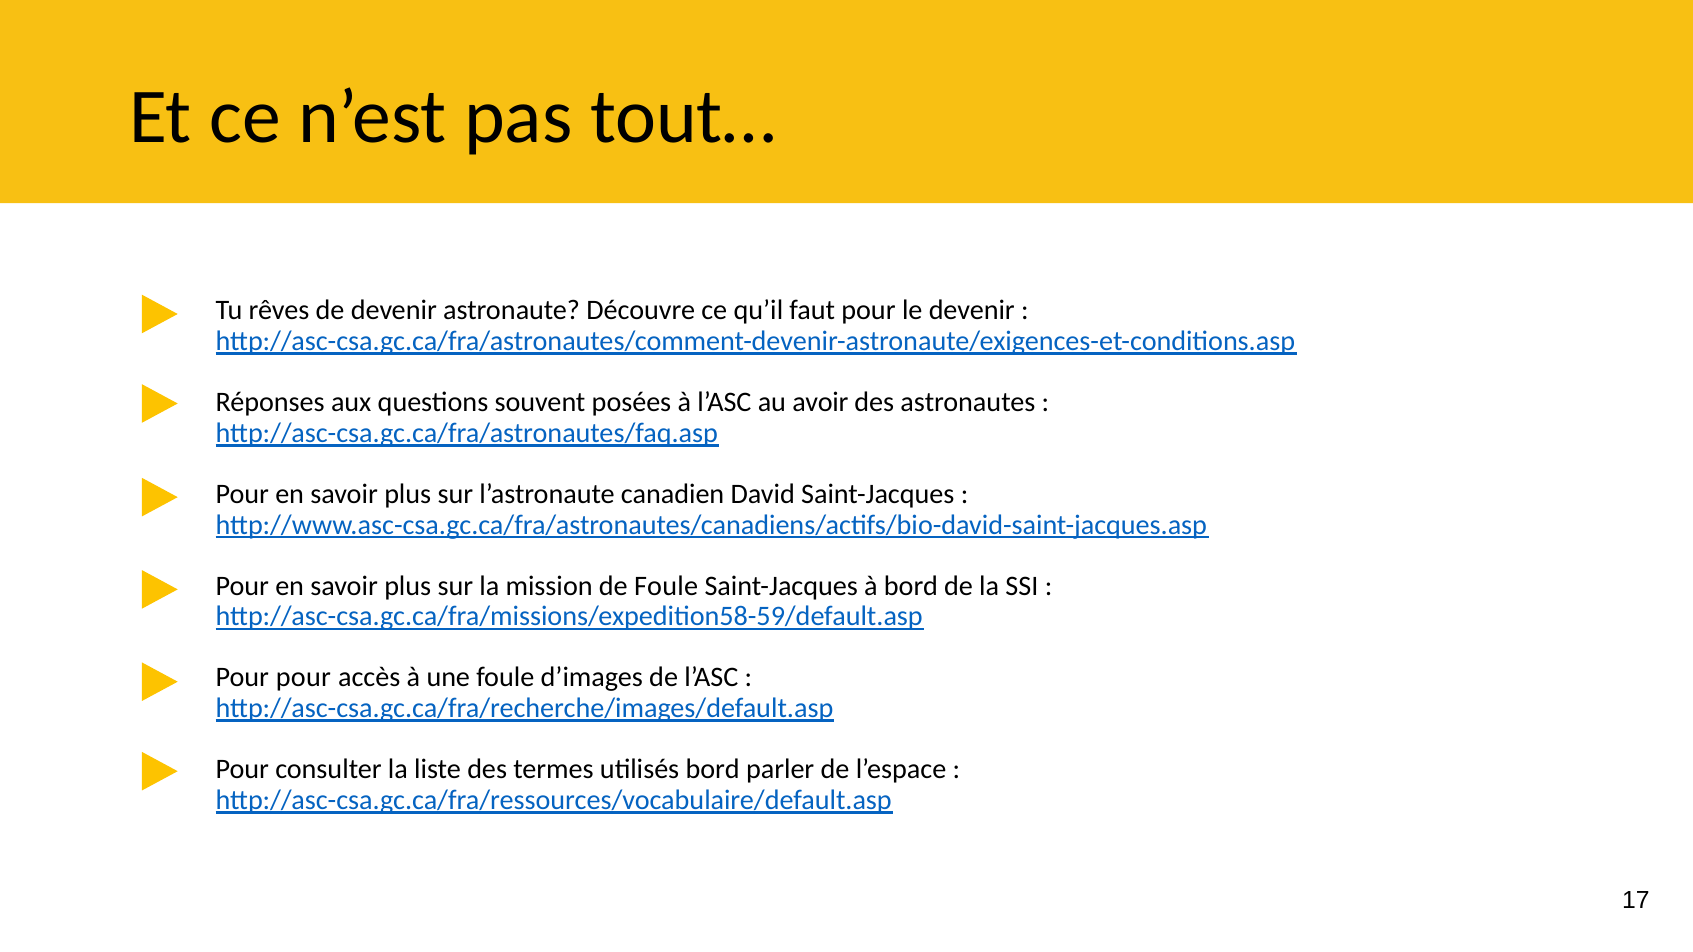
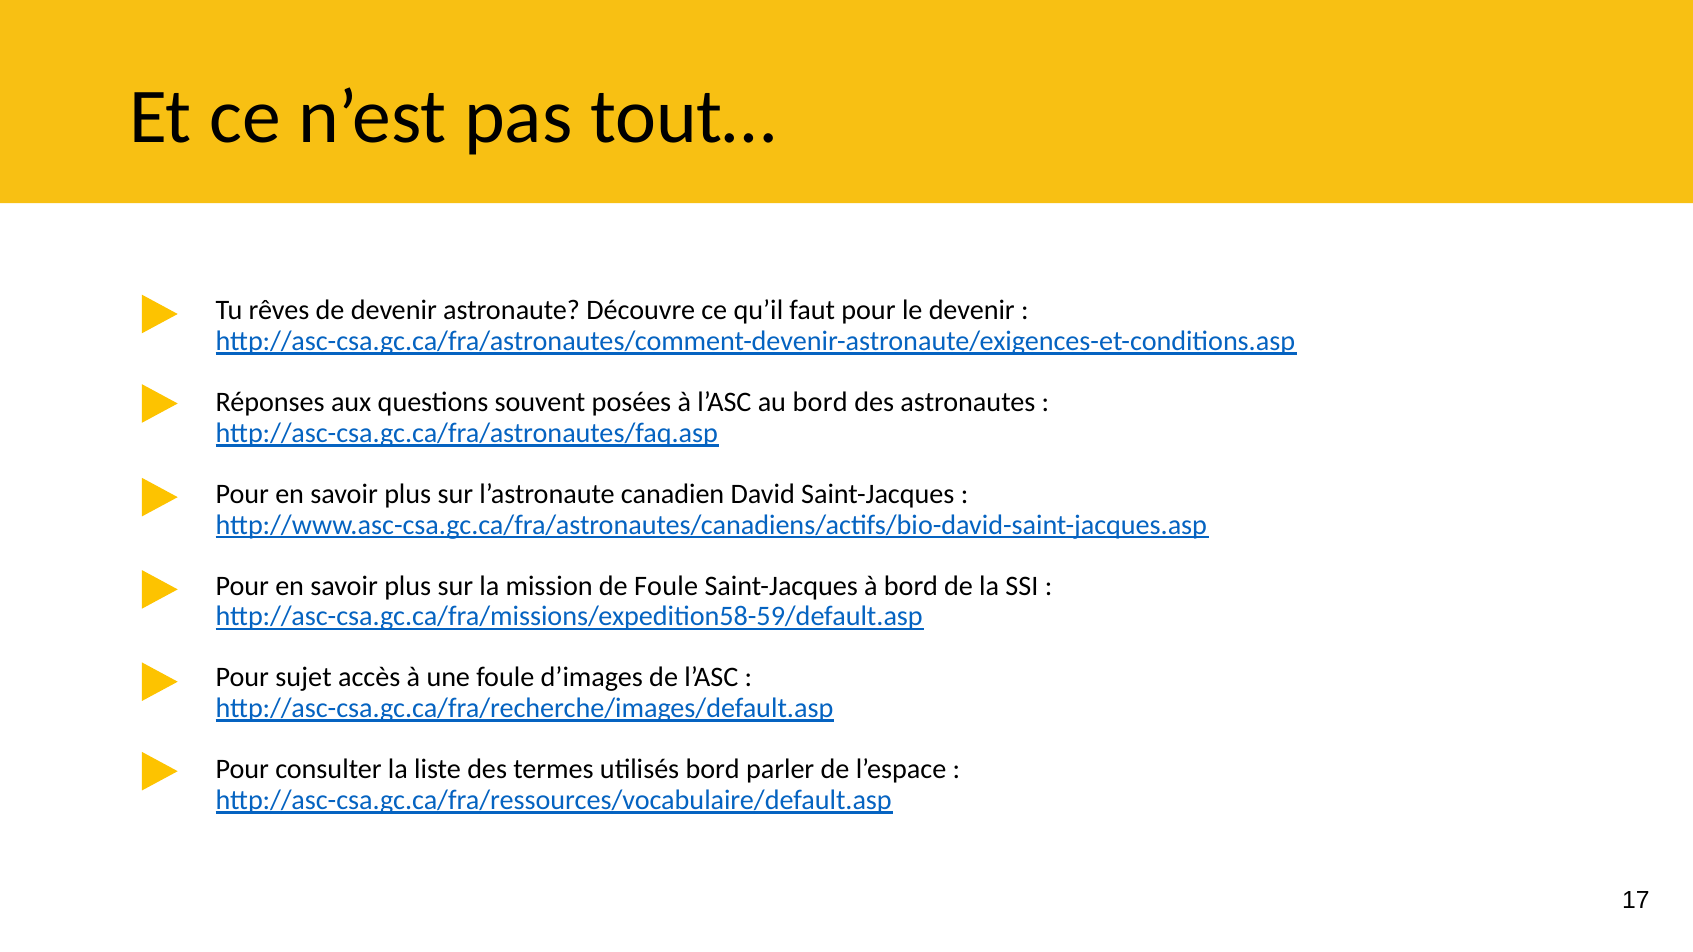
au avoir: avoir -> bord (820, 402)
Pour pour: pour -> sujet (303, 678)
